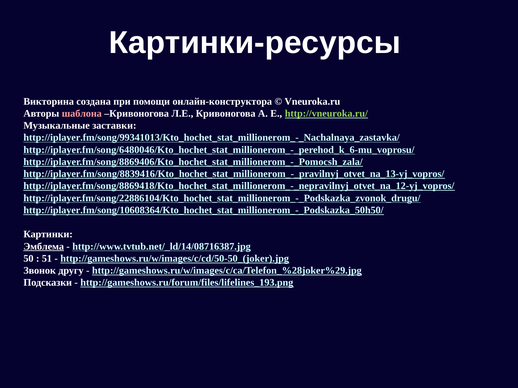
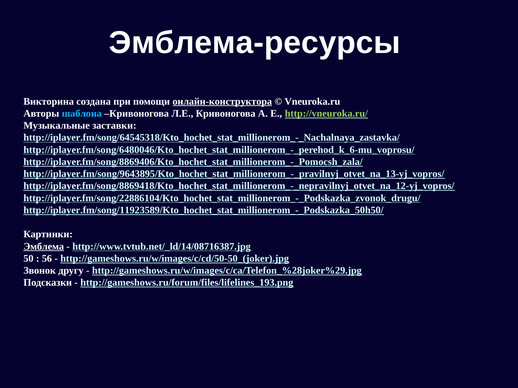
Картинки-ресурсы: Картинки-ресурсы -> Эмблема-ресурсы (255, 43)
онлайн-конструктора underline: none -> present (222, 102)
шаблона colour: pink -> light blue (82, 114)
http://iplayer.fm/song/99341013/Kto_hochet_stat_millionerom_-_Nachalnaya_zastavka/: http://iplayer.fm/song/99341013/Kto_hochet_stat_millionerom_-_Nachalnaya_zastavka/ -> http://iplayer.fm/song/64545318/Kto_hochet_stat_millionerom_-_Nachalnaya_zastavka/ (212, 138)
http://iplayer.fm/song/8839416/Kto_hochet_stat_millionerom_-_pravilnyj_otvet_na_13-yj_vopros/: http://iplayer.fm/song/8839416/Kto_hochet_stat_millionerom_-_pravilnyj_otvet_na_13-yj_vopros/ -> http://iplayer.fm/song/9643895/Kto_hochet_stat_millionerom_-_pravilnyj_otvet_na_13-yj_vopros/ (234, 174)
http://iplayer.fm/song/10608364/Kto_hochet_stat_millionerom_-_Podskazka_50h50/: http://iplayer.fm/song/10608364/Kto_hochet_stat_millionerom_-_Podskazka_50h50/ -> http://iplayer.fm/song/11923589/Kto_hochet_stat_millionerom_-_Podskazka_50h50/ (203, 210)
51: 51 -> 56 (47, 259)
